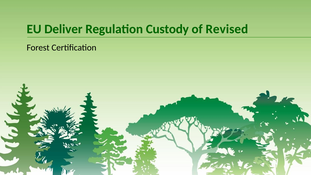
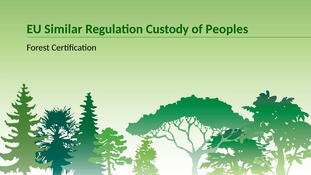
Deliver: Deliver -> Similar (63, 29)
Revised: Revised -> Peoples (227, 29)
